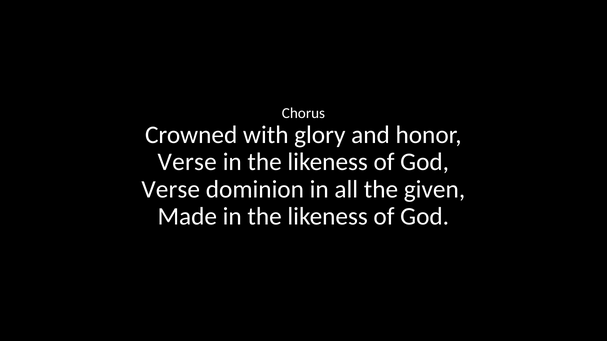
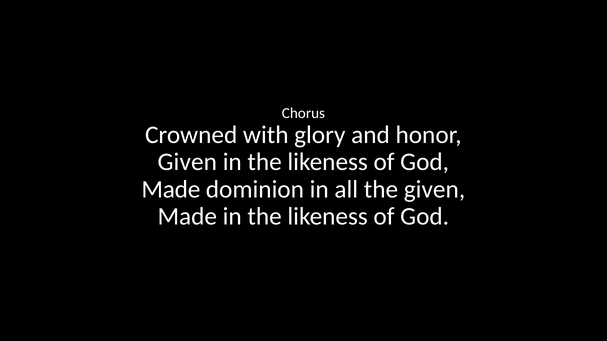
Verse: Verse -> Given (187, 162)
Verse: Verse -> Made (171, 190)
